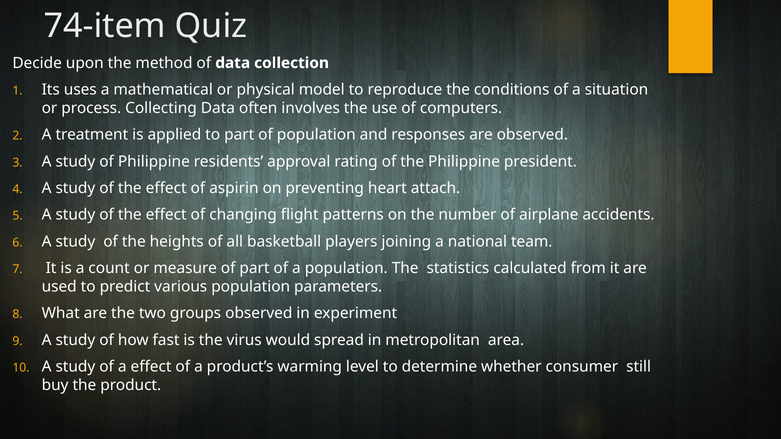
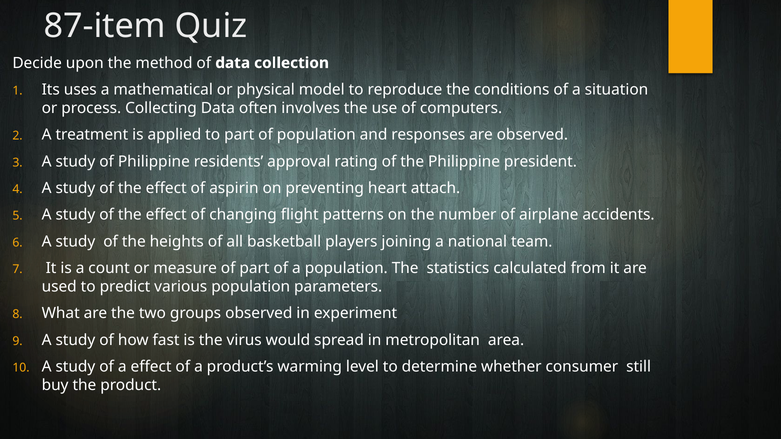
74-item: 74-item -> 87-item (105, 26)
